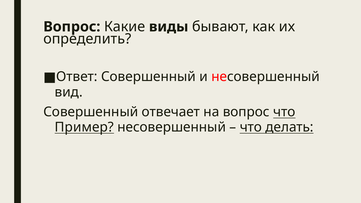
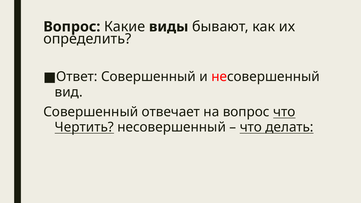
Пример: Пример -> Чертить (84, 127)
